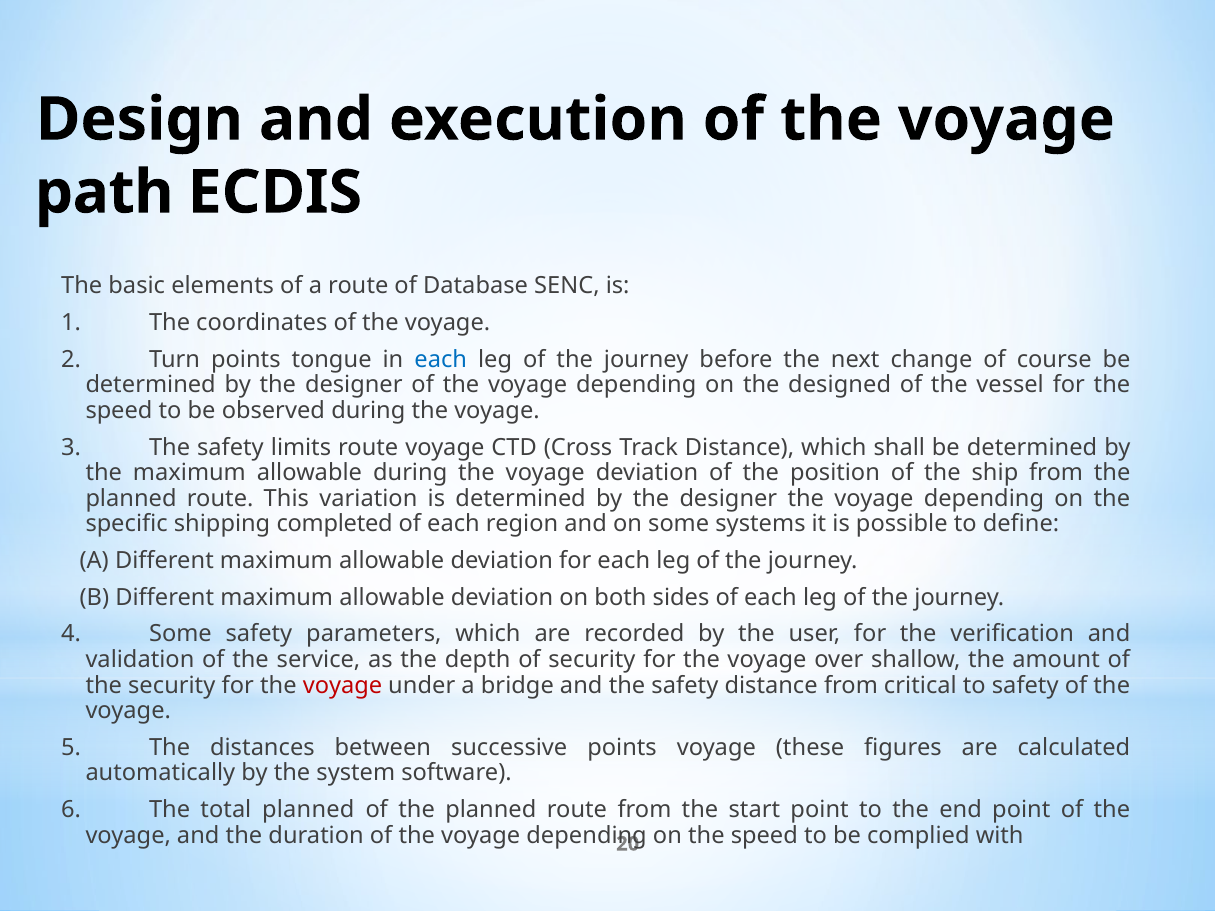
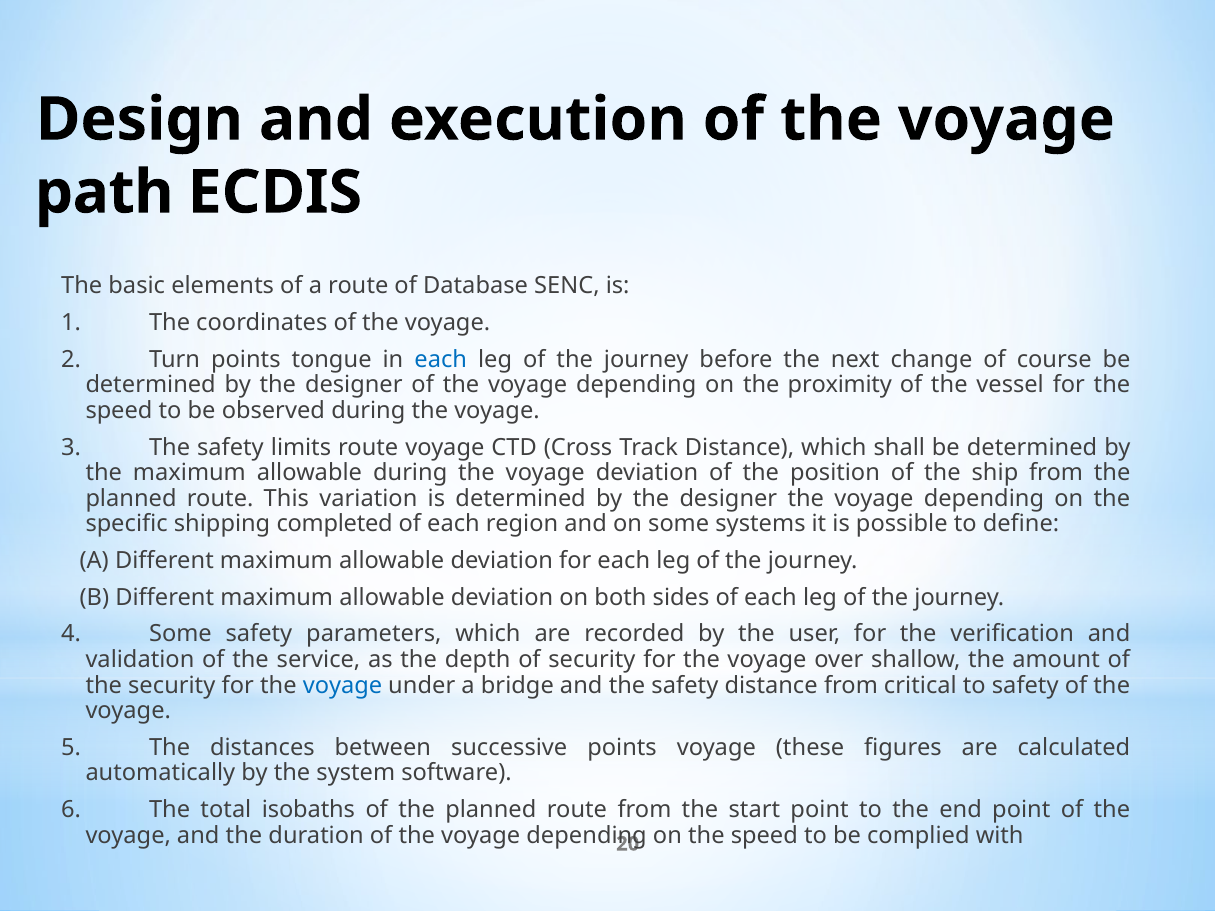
designed: designed -> proximity (840, 385)
voyage colour: red -> blue (343, 685)
total planned: planned -> isobaths (308, 810)
